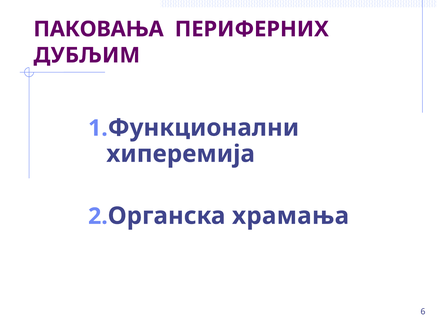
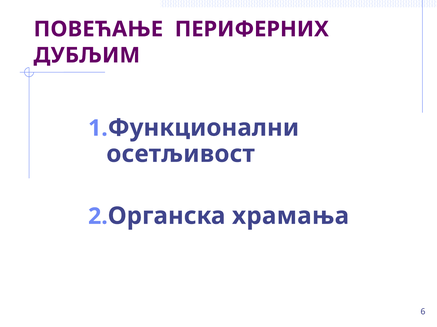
ПАКОВАЊА: ПАКОВАЊА -> ПОВЕЋАЊЕ (98, 29)
хиперемија: хиперемија -> осетљивост (181, 154)
